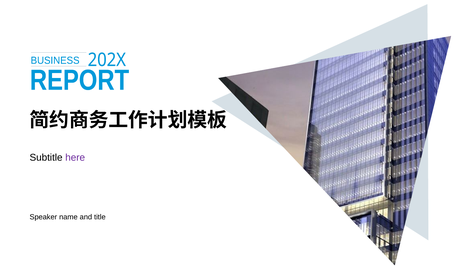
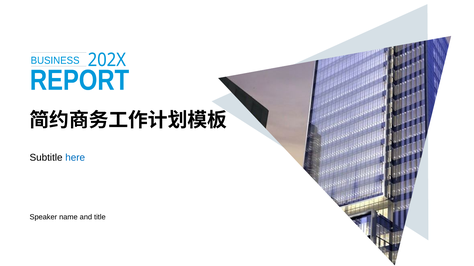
here colour: purple -> blue (75, 158)
